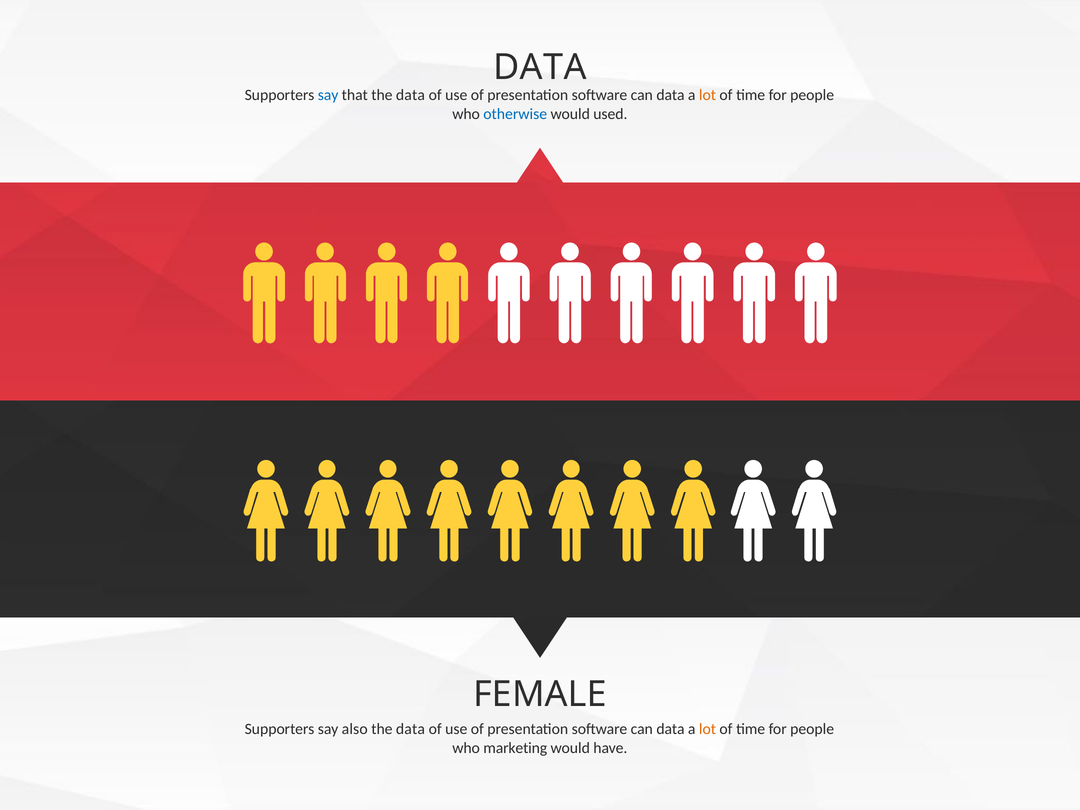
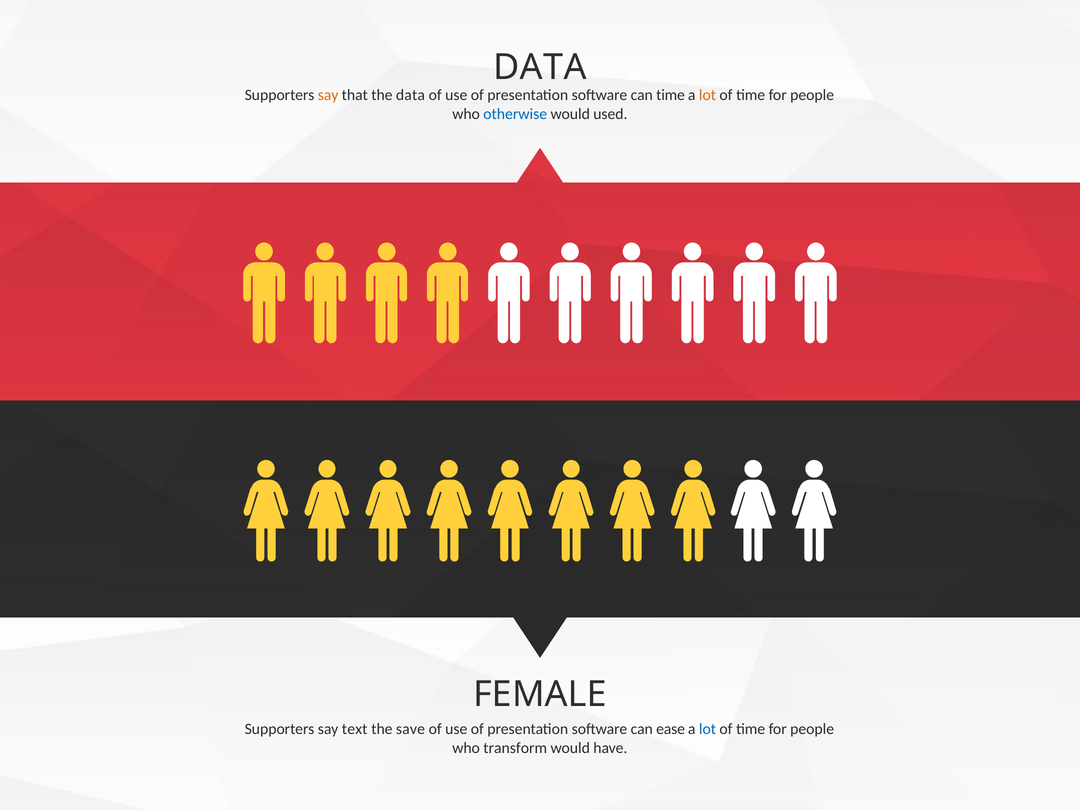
say colour: blue -> orange (328, 95)
data: data -> time (671, 95)
also: also -> text (355, 729)
data: data -> save (410, 729)
data: data -> ease (671, 729)
lot colour: orange -> blue (708, 729)
marketing: marketing -> transform (515, 748)
